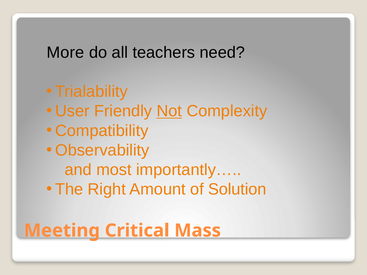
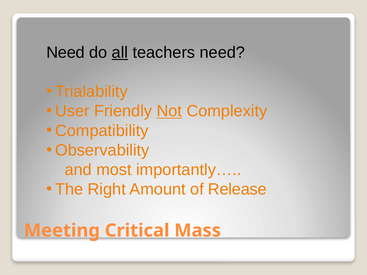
More: More -> Need (66, 52)
all underline: none -> present (120, 52)
Solution: Solution -> Release (237, 190)
